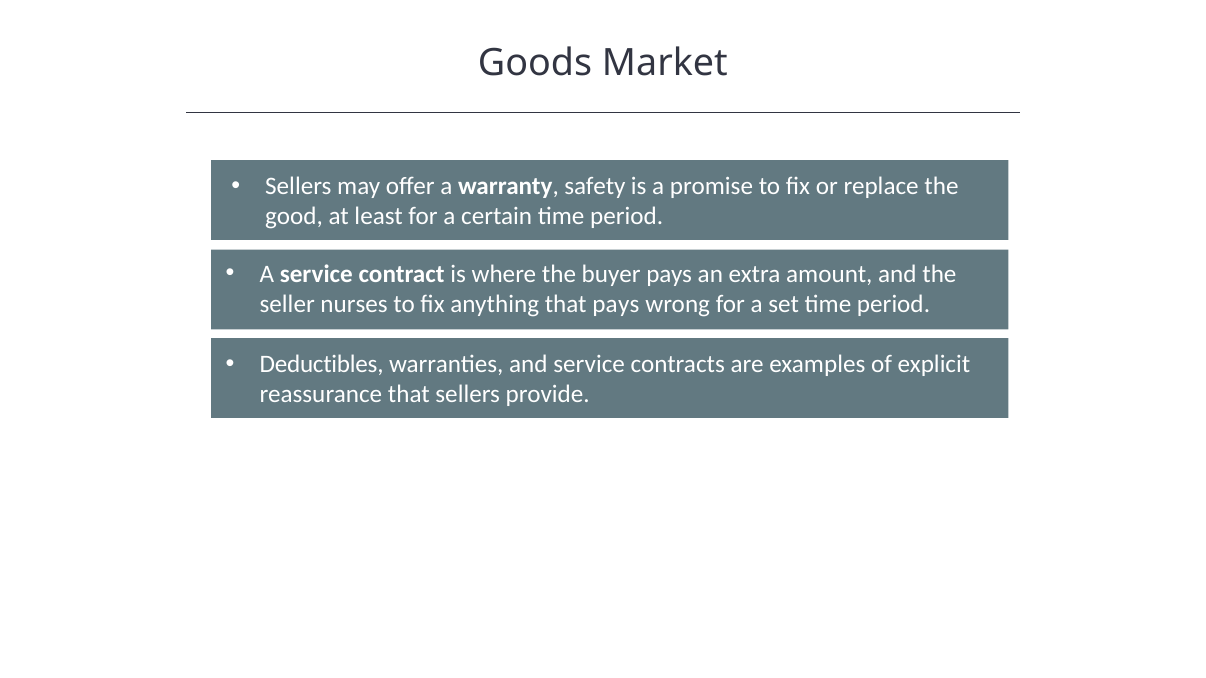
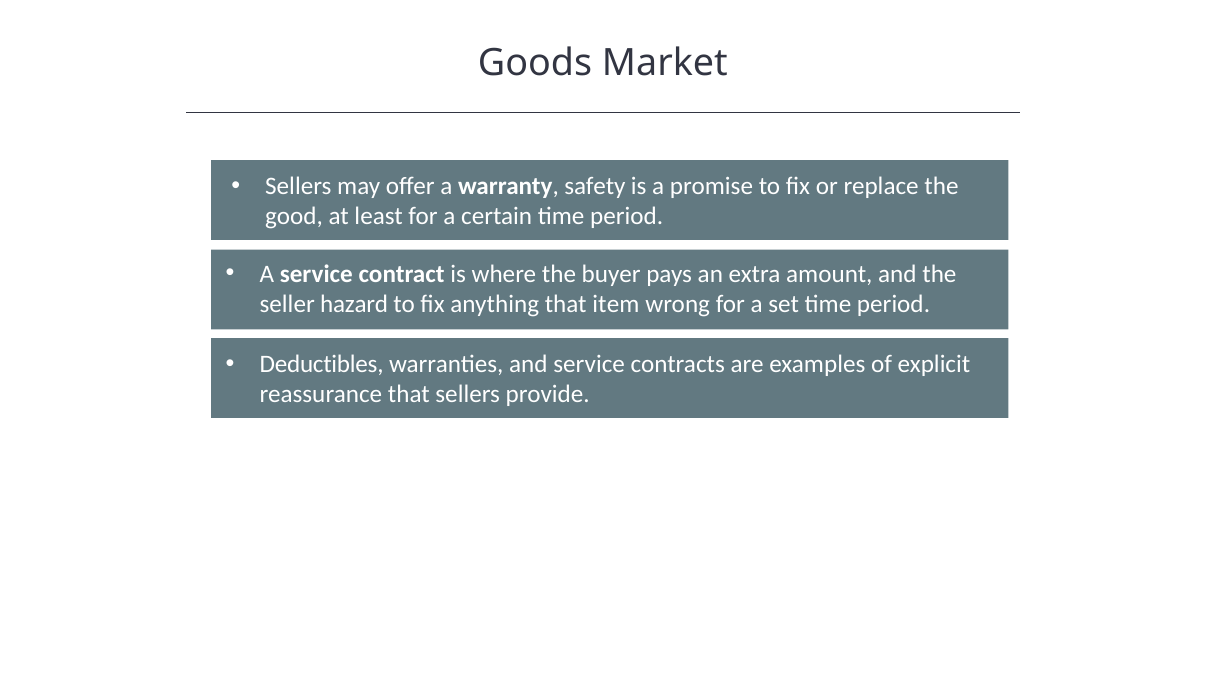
nurses: nurses -> hazard (354, 304)
that pays: pays -> item (616, 304)
